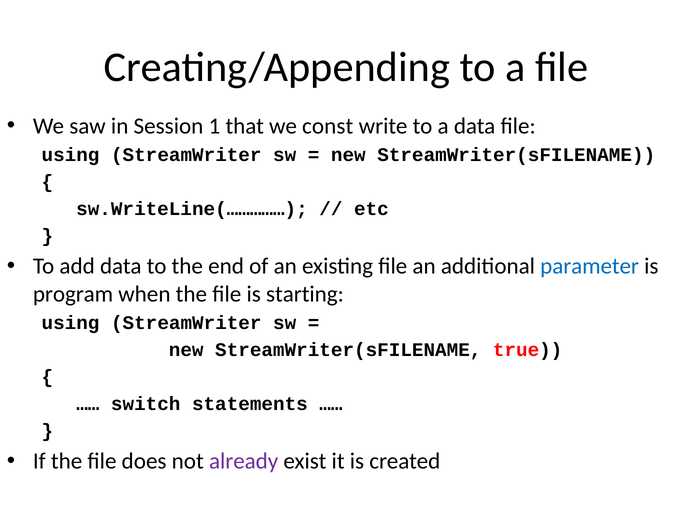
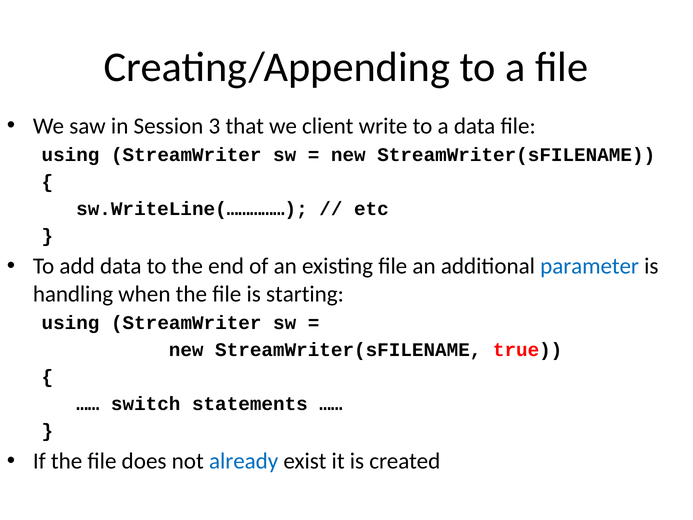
1: 1 -> 3 (214, 126)
const: const -> client (328, 126)
program: program -> handling (73, 294)
already colour: purple -> blue (244, 461)
